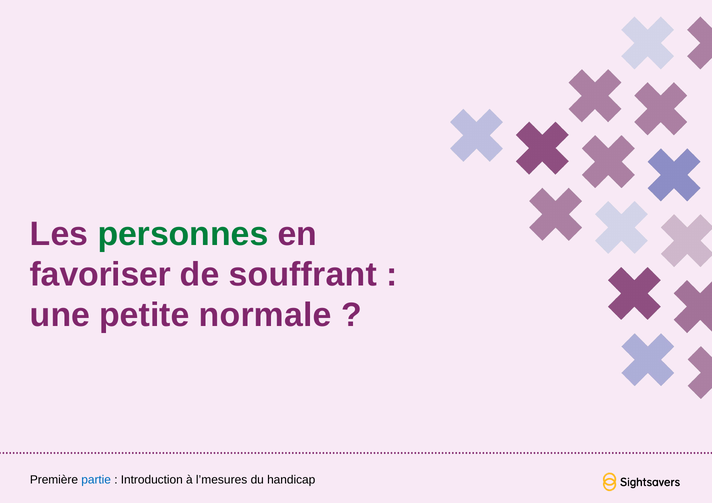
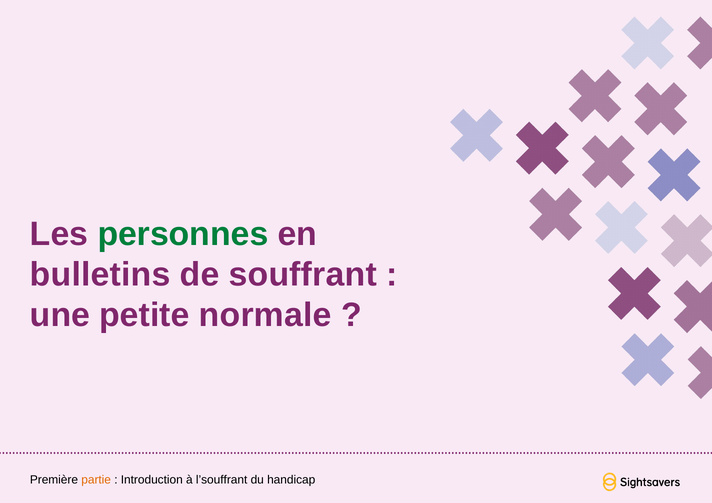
favoriser: favoriser -> bulletins (100, 275)
partie colour: blue -> orange (96, 480)
l’mesures: l’mesures -> l’souffrant (222, 480)
